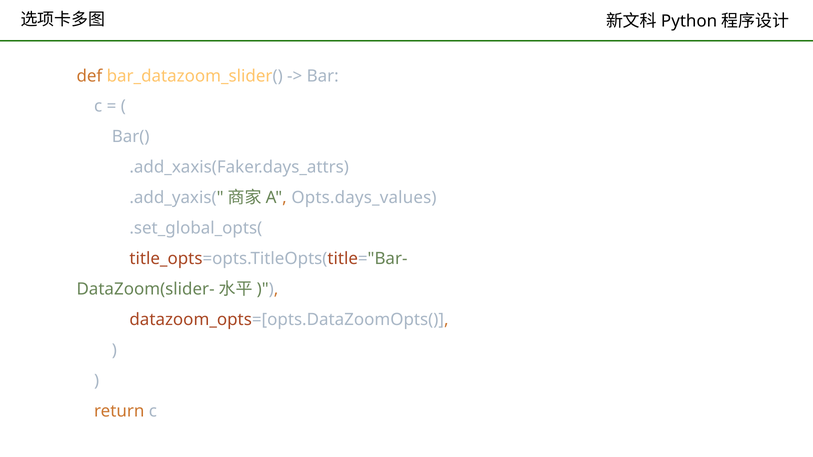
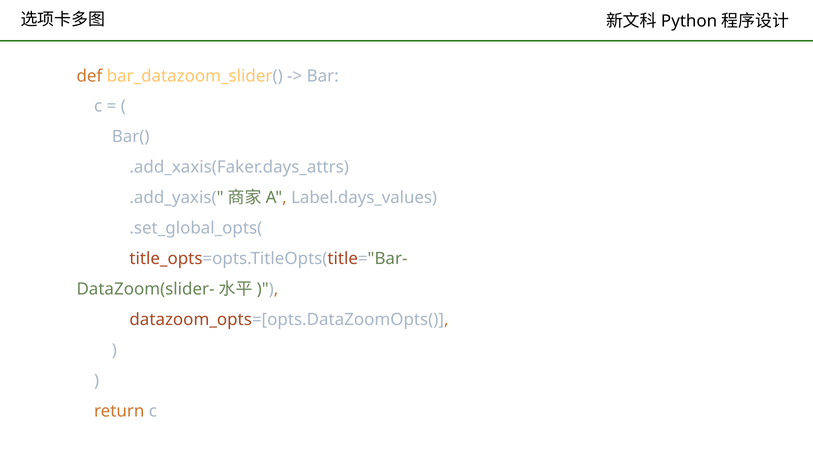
Opts.days_values: Opts.days_values -> Label.days_values (364, 198)
